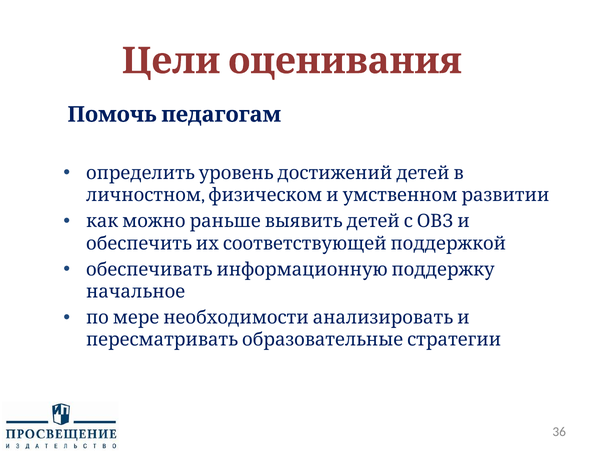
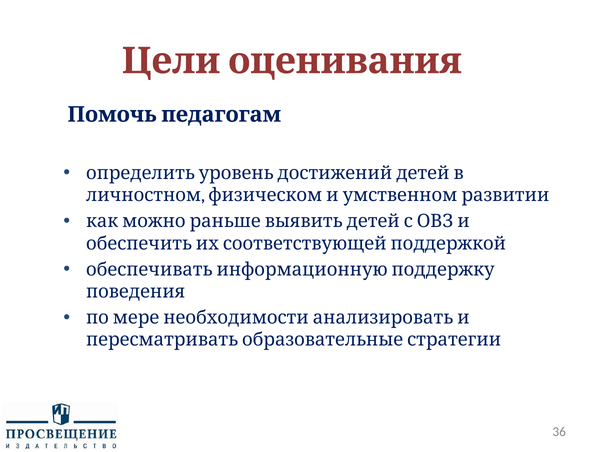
начальное: начальное -> поведения (136, 291)
